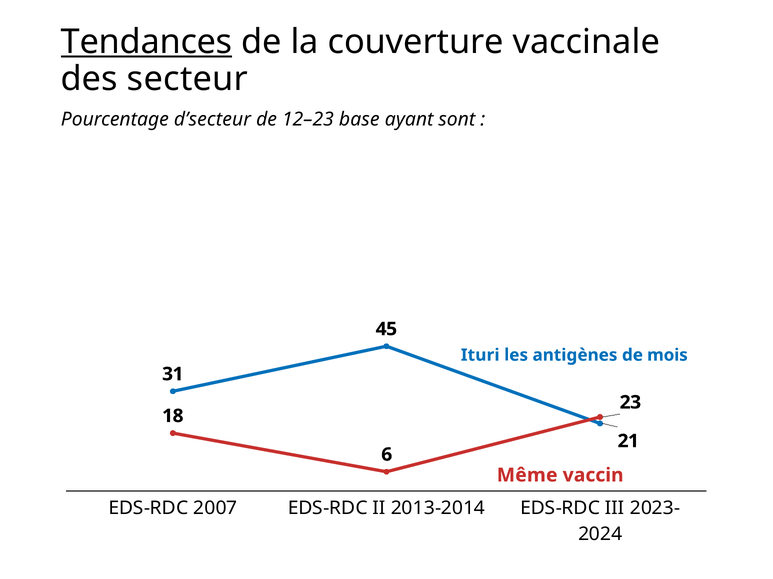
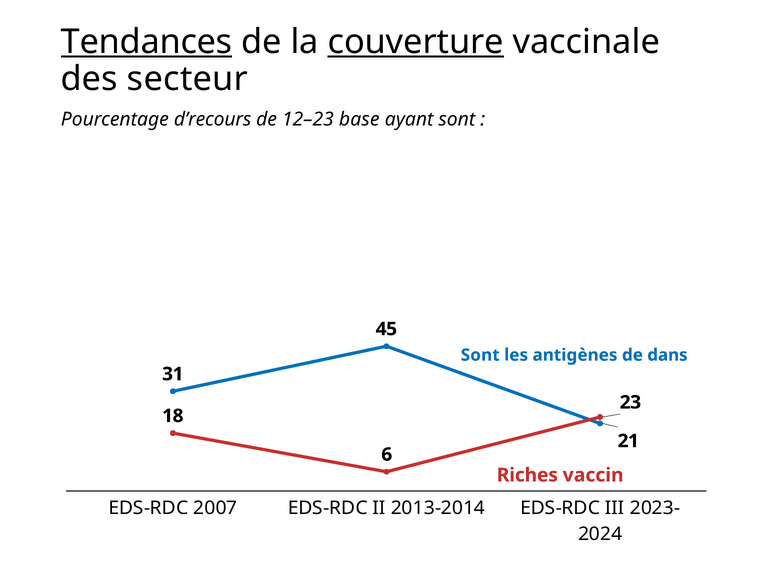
couverture underline: none -> present (416, 42)
d’secteur: d’secteur -> d’recours (213, 120)
Ituri: Ituri -> Sont (480, 356)
mois: mois -> dans (667, 356)
Même: Même -> Riches (527, 476)
